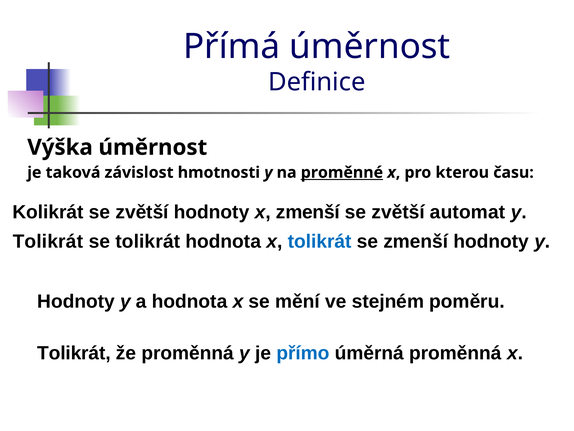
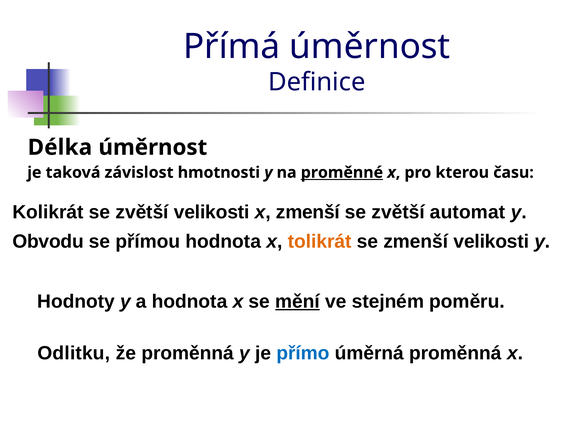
Výška: Výška -> Délka (60, 147)
zvětší hodnoty: hodnoty -> velikosti (212, 212)
Tolikrát: Tolikrát -> Obvodu (48, 241)
se tolikrát: tolikrát -> přímou (148, 241)
tolikrát colour: blue -> orange (320, 241)
zmenší hodnoty: hodnoty -> velikosti (491, 241)
mění underline: none -> present (298, 301)
Tolikrát: Tolikrát -> Odlitku (74, 353)
